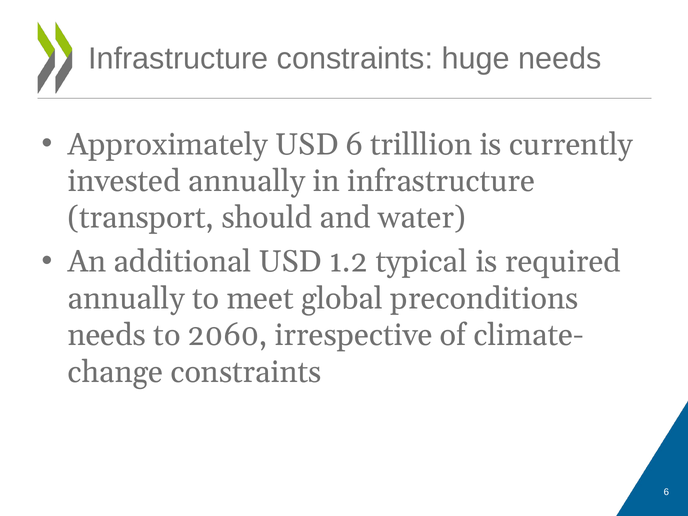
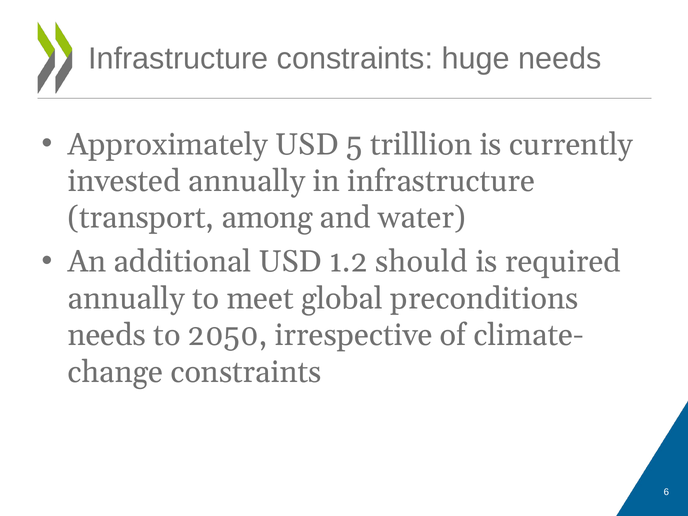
USD 6: 6 -> 5 (354, 144)
should: should -> among (267, 218)
typical: typical -> should (422, 262)
2060: 2060 -> 2050 (228, 335)
